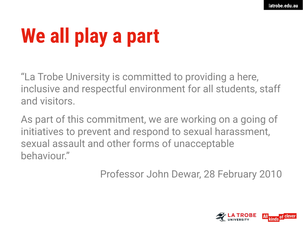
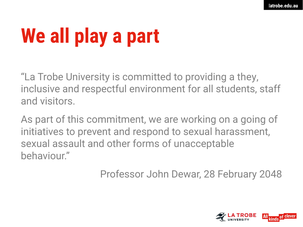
here: here -> they (248, 77)
2010: 2010 -> 2048 (271, 175)
